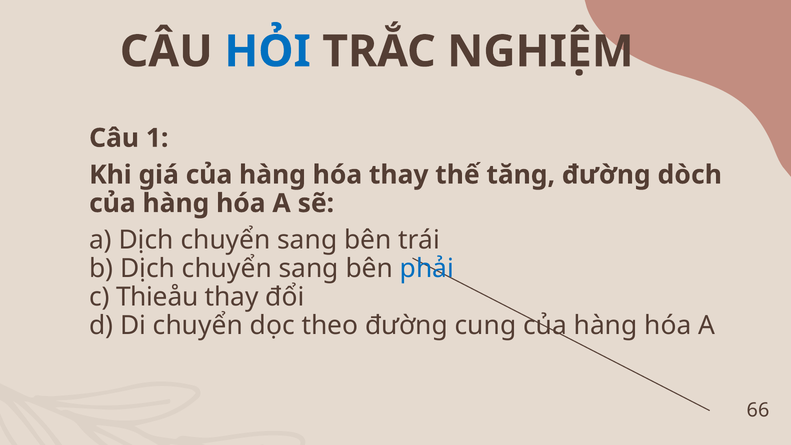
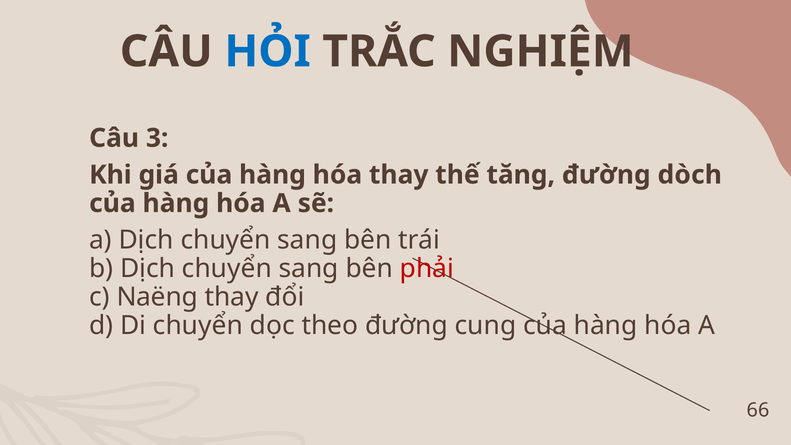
1: 1 -> 3 (157, 138)
phải colour: blue -> red (427, 269)
Thieåu: Thieåu -> Naëng (157, 297)
